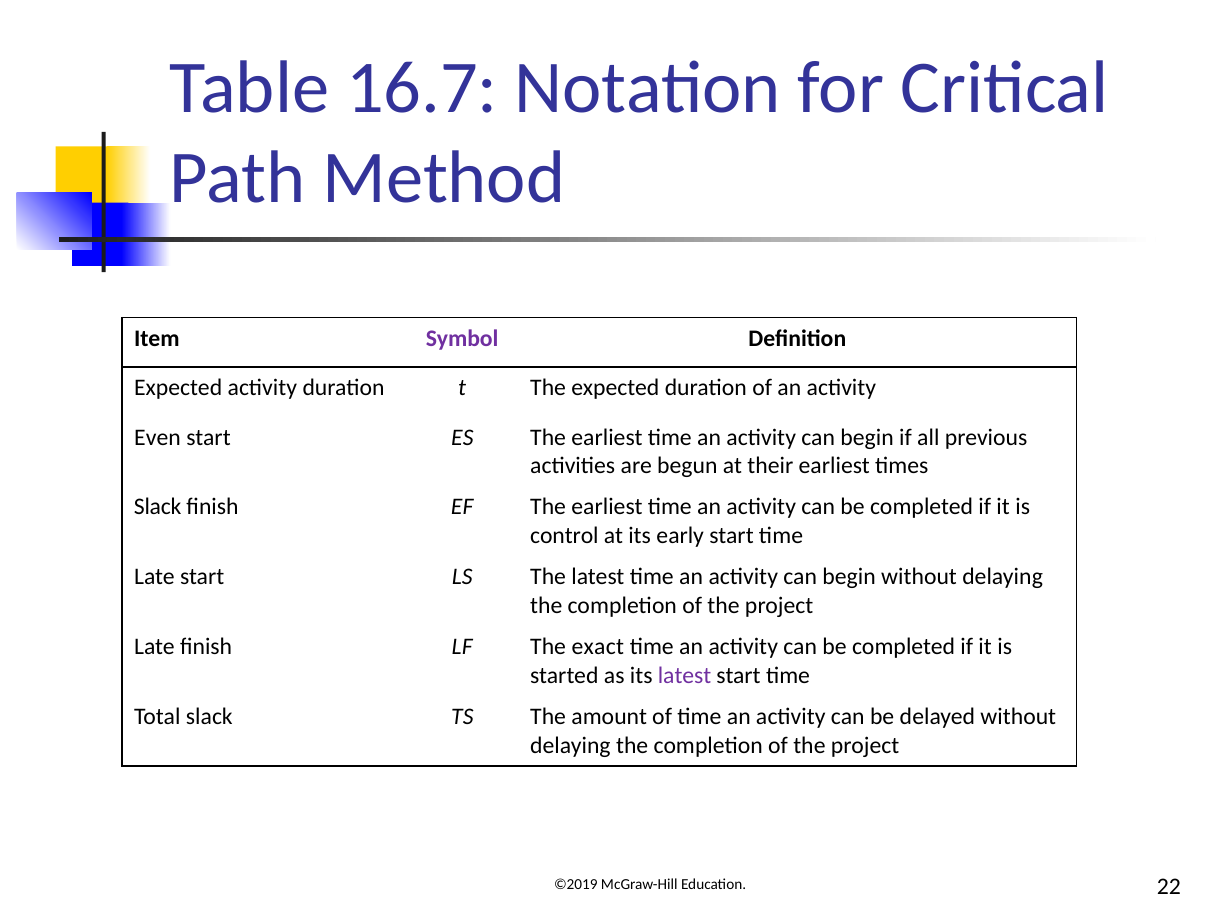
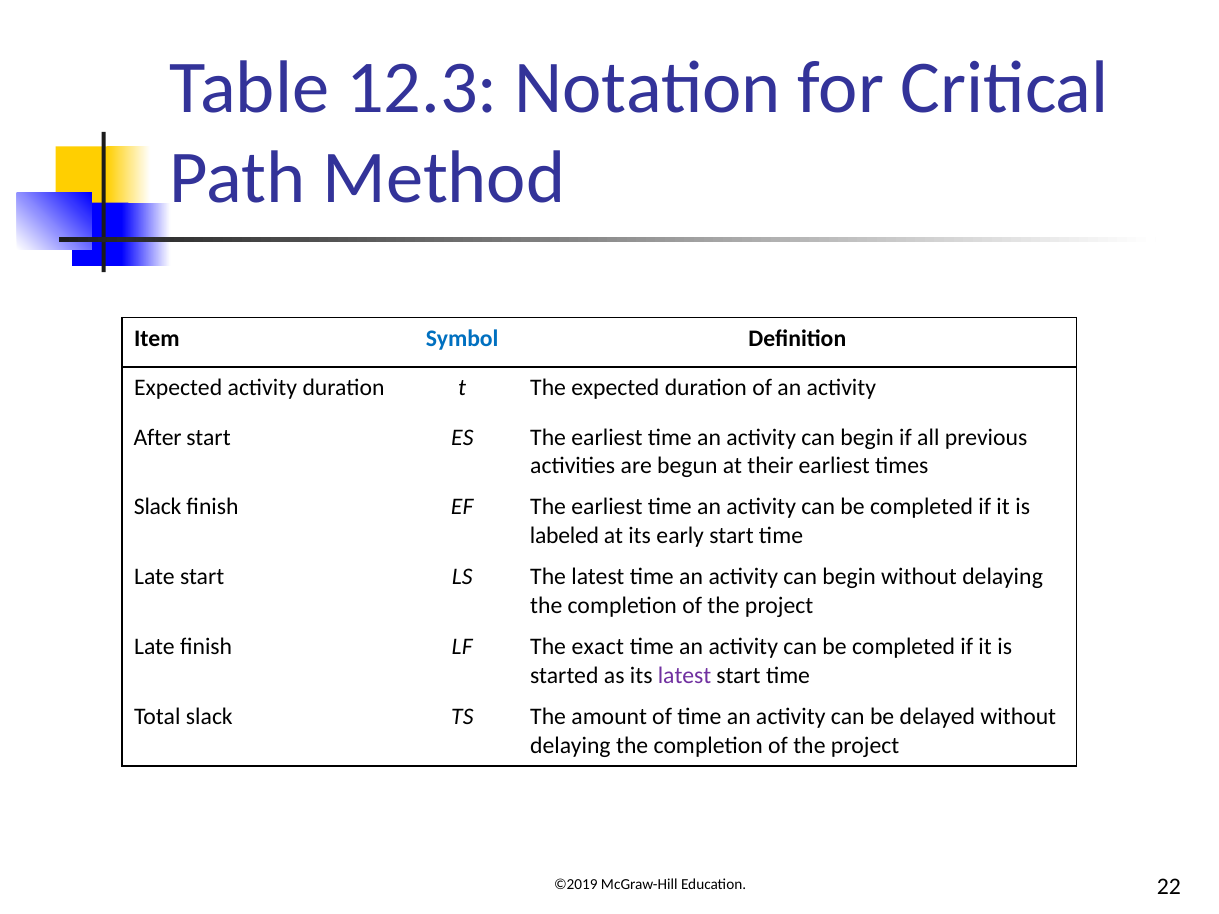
16.7: 16.7 -> 12.3 (422, 88)
Symbol colour: purple -> blue (462, 338)
Even: Even -> After (158, 437)
control: control -> labeled (564, 536)
